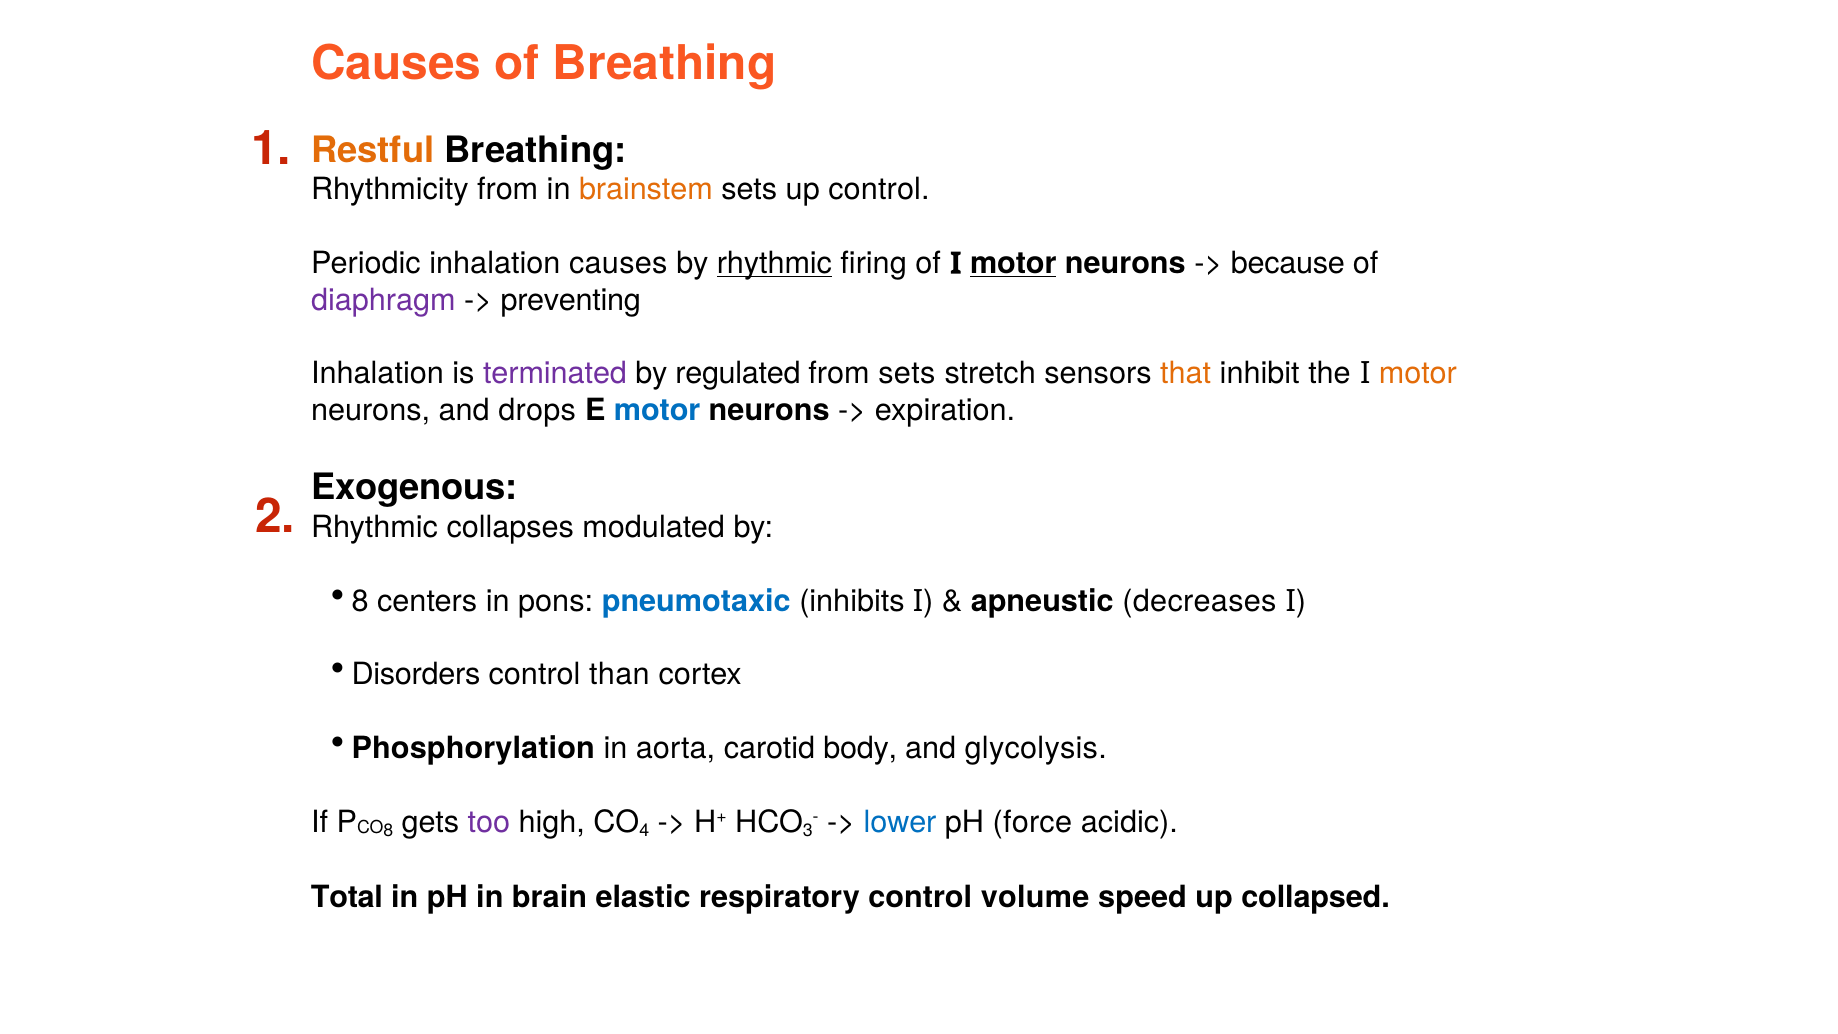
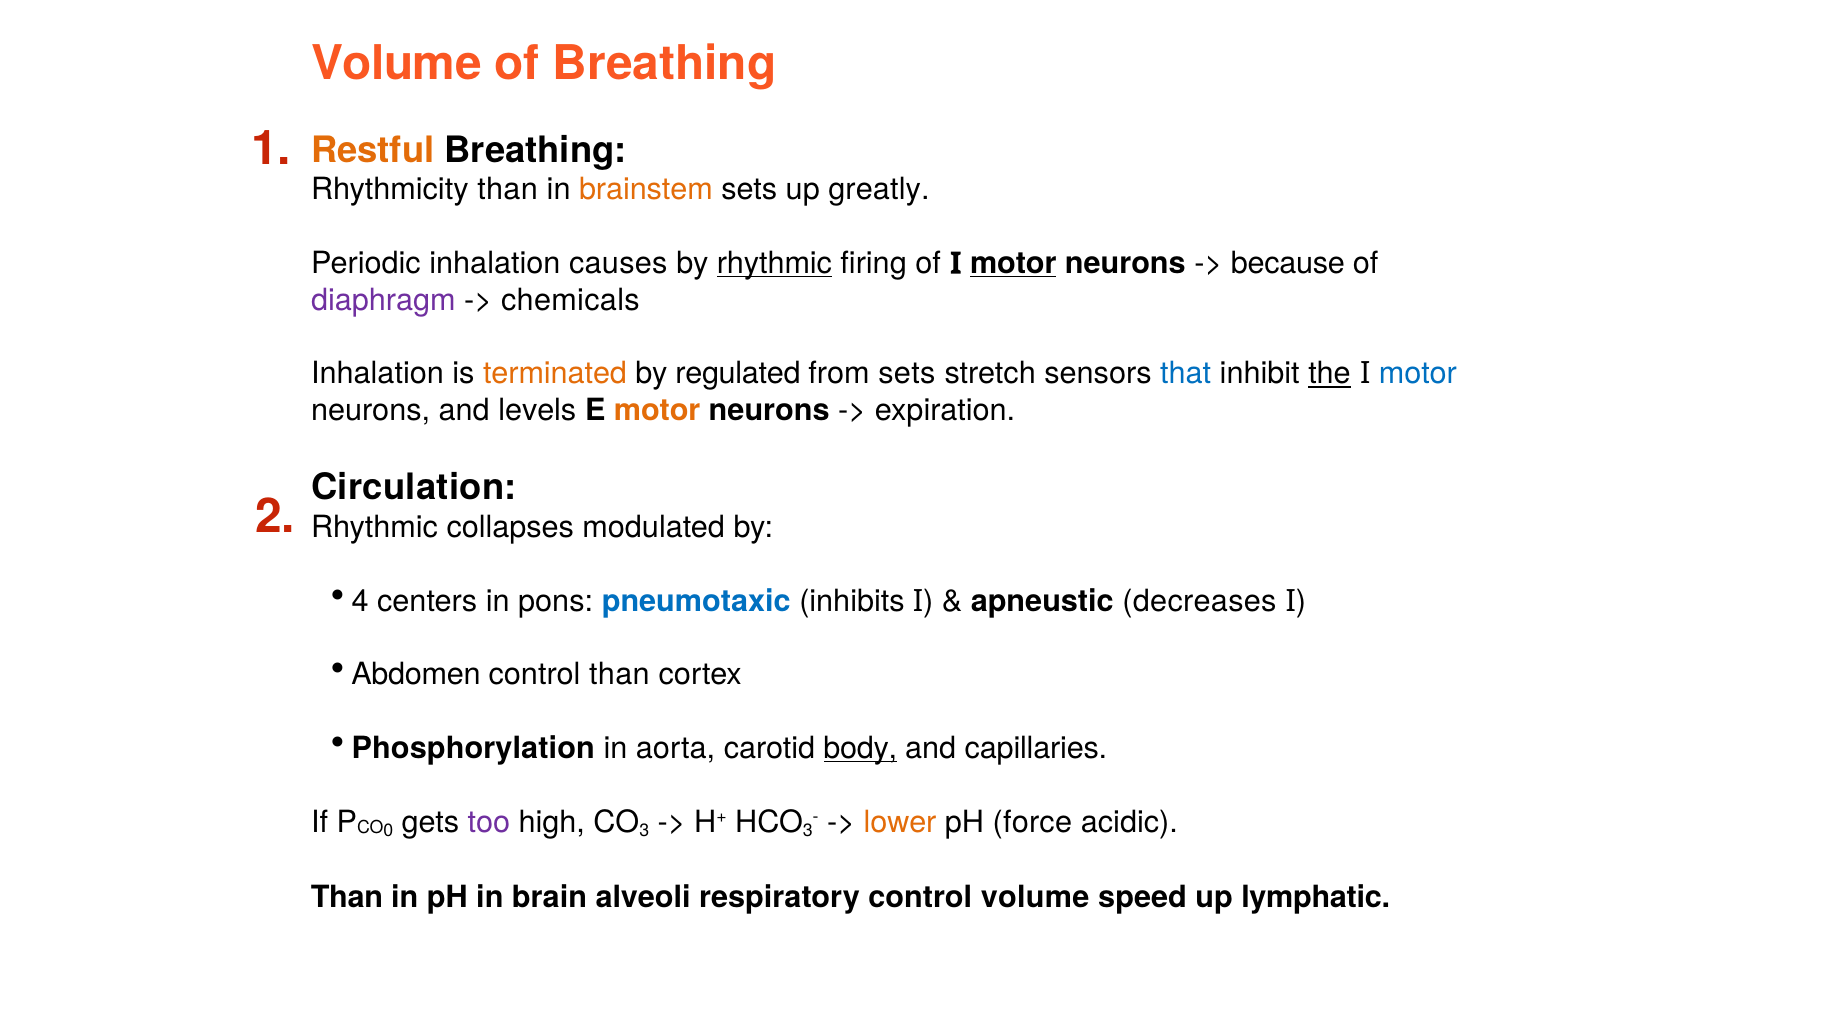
Causes: Causes -> Volume (396, 63)
Rhythmicity from: from -> than (508, 190)
up control: control -> greatly (879, 190)
preventing: preventing -> chemicals (570, 300)
terminated colour: purple -> orange (555, 374)
that colour: orange -> blue (1186, 374)
the underline: none -> present (1330, 374)
motor colour: orange -> blue (1418, 374)
drops: drops -> levels (537, 410)
motor colour: blue -> orange (657, 410)
Exogenous: Exogenous -> Circulation (414, 488)
8: 8 -> 4 (360, 601)
Disorders: Disorders -> Abdomen (416, 675)
body underline: none -> present (860, 748)
glycolysis: glycolysis -> capillaries (1036, 748)
8: 8 -> 0 (388, 831)
4: 4 -> 3 (644, 831)
lower colour: blue -> orange (900, 822)
Total: Total -> Than (347, 898)
elastic: elastic -> alveoli (643, 898)
collapsed: collapsed -> lymphatic (1316, 898)
